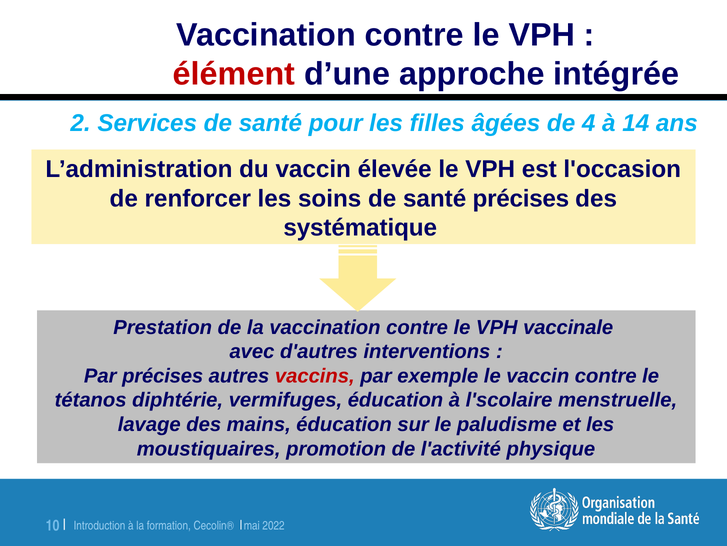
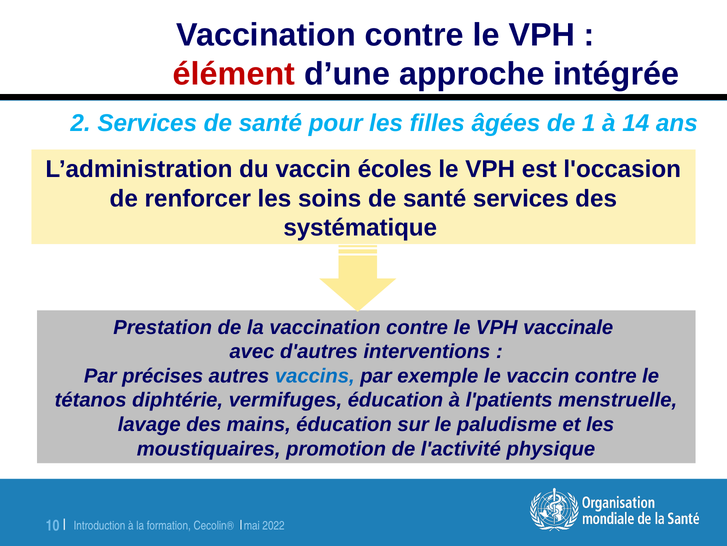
4: 4 -> 1 (589, 123)
élevée: élevée -> écoles (395, 169)
santé précises: précises -> services (521, 198)
vaccins colour: red -> blue (315, 375)
l'scolaire: l'scolaire -> l'patients (509, 400)
